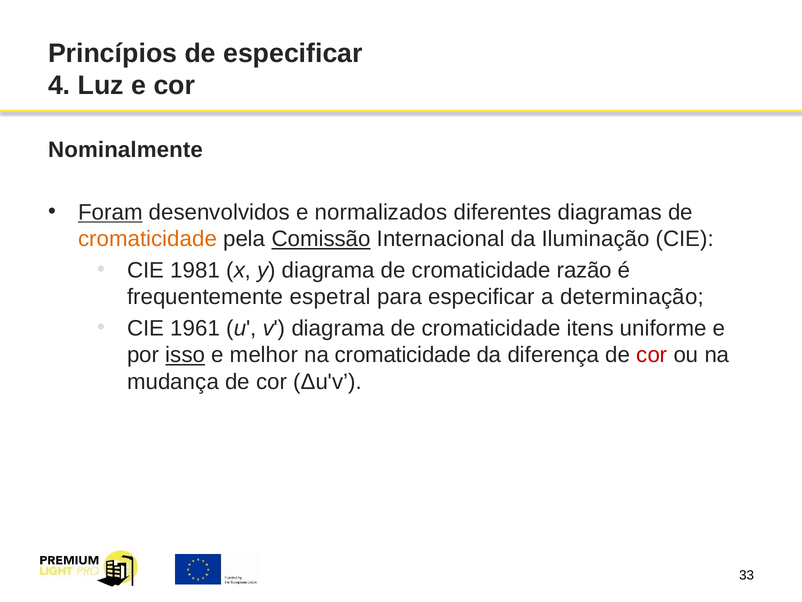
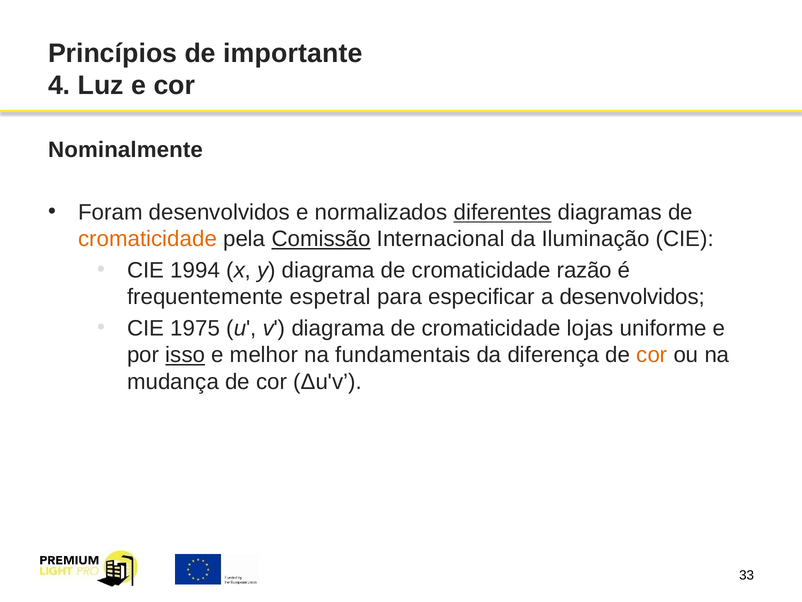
de especificar: especificar -> importante (293, 53)
Foram underline: present -> none (110, 212)
diferentes underline: none -> present (503, 212)
1981: 1981 -> 1994 (195, 270)
a determinação: determinação -> desenvolvidos (632, 297)
1961: 1961 -> 1975 (195, 328)
itens: itens -> lojas (590, 328)
na cromaticidade: cromaticidade -> fundamentais (403, 355)
cor colour: red -> orange (652, 355)
